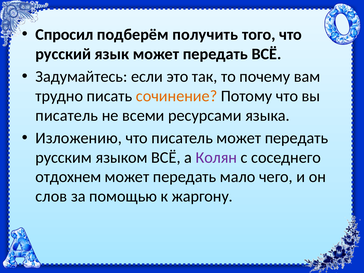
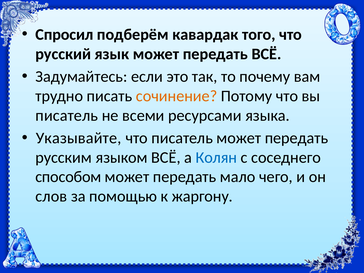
получить: получить -> кавардак (205, 35)
Изложению: Изложению -> Указывайте (79, 138)
Колян colour: purple -> blue (216, 157)
отдохнем: отдохнем -> способом (68, 177)
